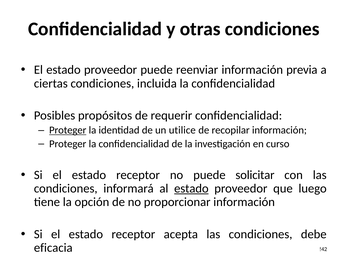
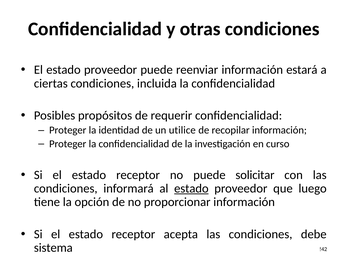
previa: previa -> estará (302, 70)
Proteger underline: present -> none (68, 130)
eficacia: eficacia -> sistema (53, 248)
